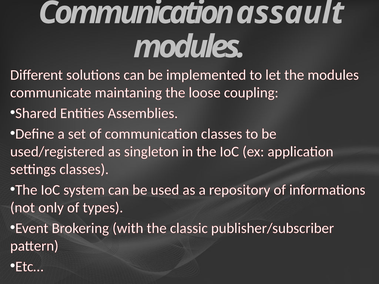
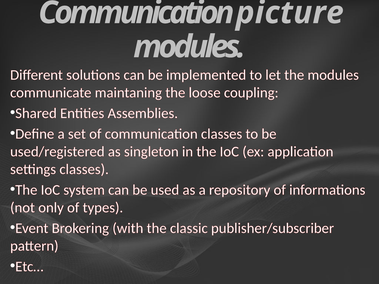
assault: assault -> picture (290, 13)
